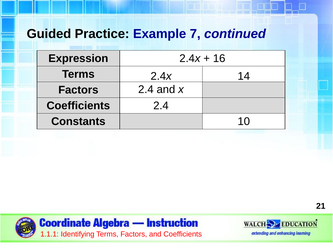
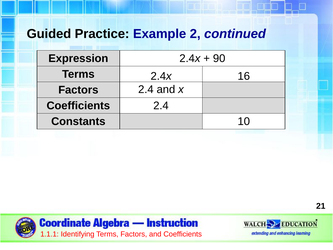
7: 7 -> 2 (195, 34)
16: 16 -> 90 (219, 58)
14: 14 -> 16 (244, 76)
